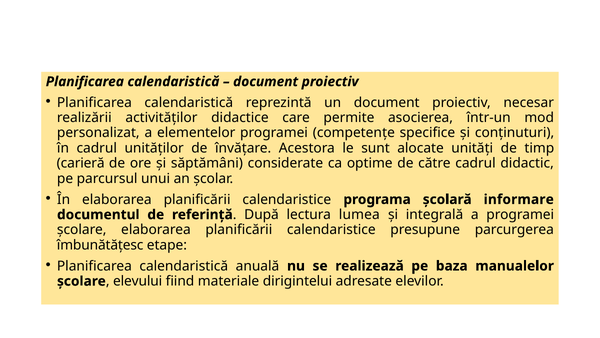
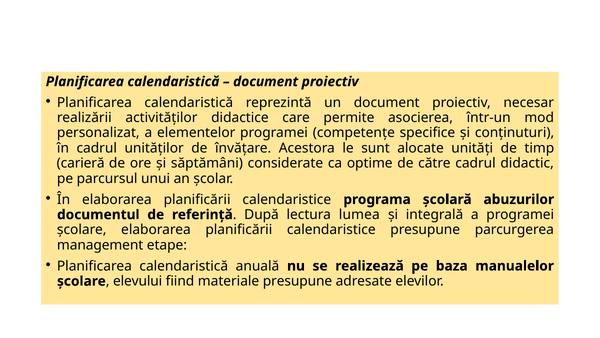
informare: informare -> abuzurilor (519, 199)
îmbunătățesc: îmbunătățesc -> management (100, 245)
materiale dirigintelui: dirigintelui -> presupune (298, 281)
